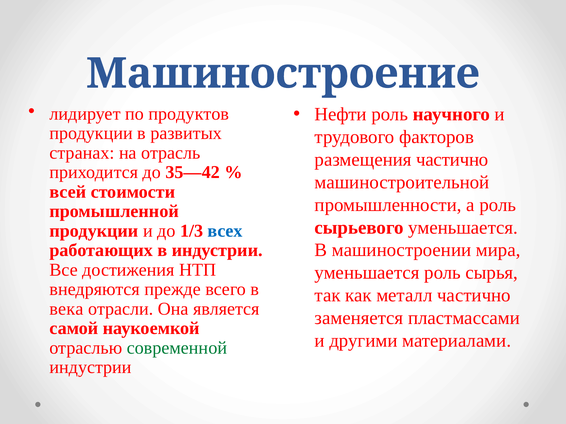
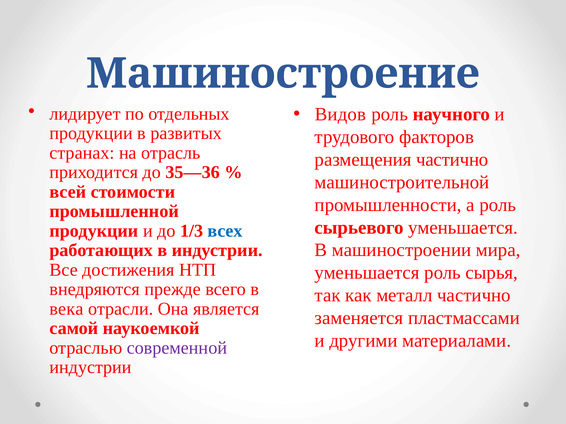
продуктов: продуктов -> отдельных (189, 114)
Нефти: Нефти -> Видов (341, 115)
35—42: 35—42 -> 35—36 (193, 173)
современной colour: green -> purple (177, 348)
